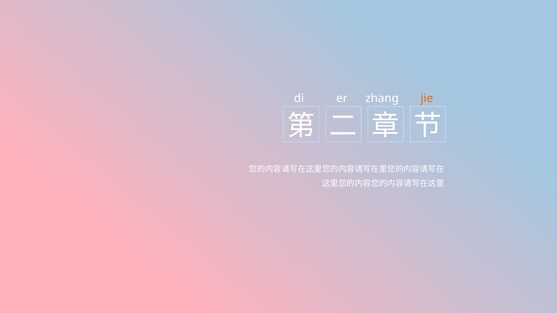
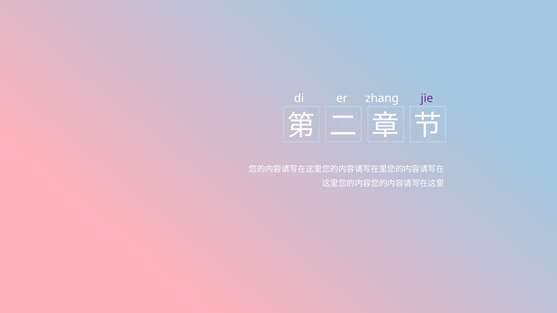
jie colour: orange -> purple (427, 99)
